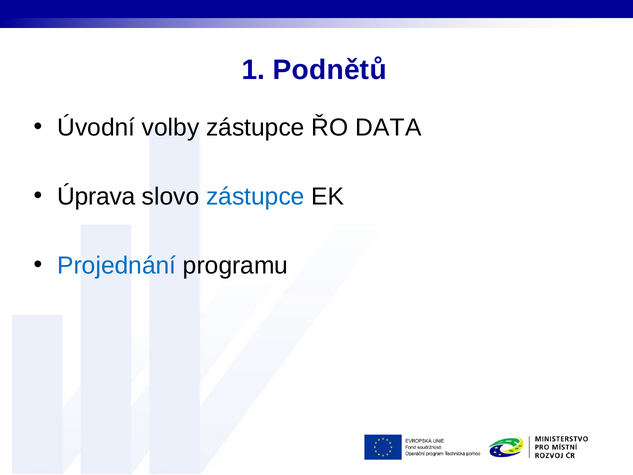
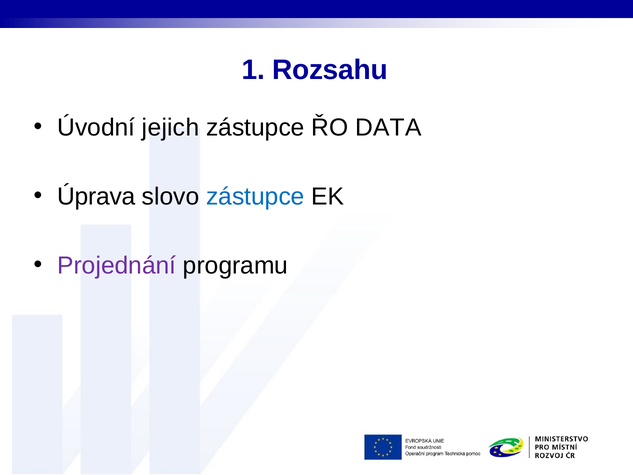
Podnětů: Podnětů -> Rozsahu (330, 70)
volby: volby -> jejich (171, 127)
Projednání colour: blue -> purple (117, 265)
